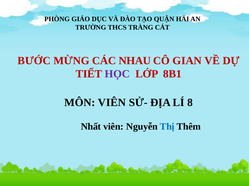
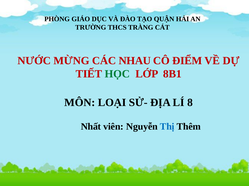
BƯỚC: BƯỚC -> NƯỚC (34, 61)
GIAN: GIAN -> ĐIỂM (187, 61)
HỌC colour: purple -> green (117, 74)
MÔN VIÊN: VIÊN -> LOẠI (112, 103)
